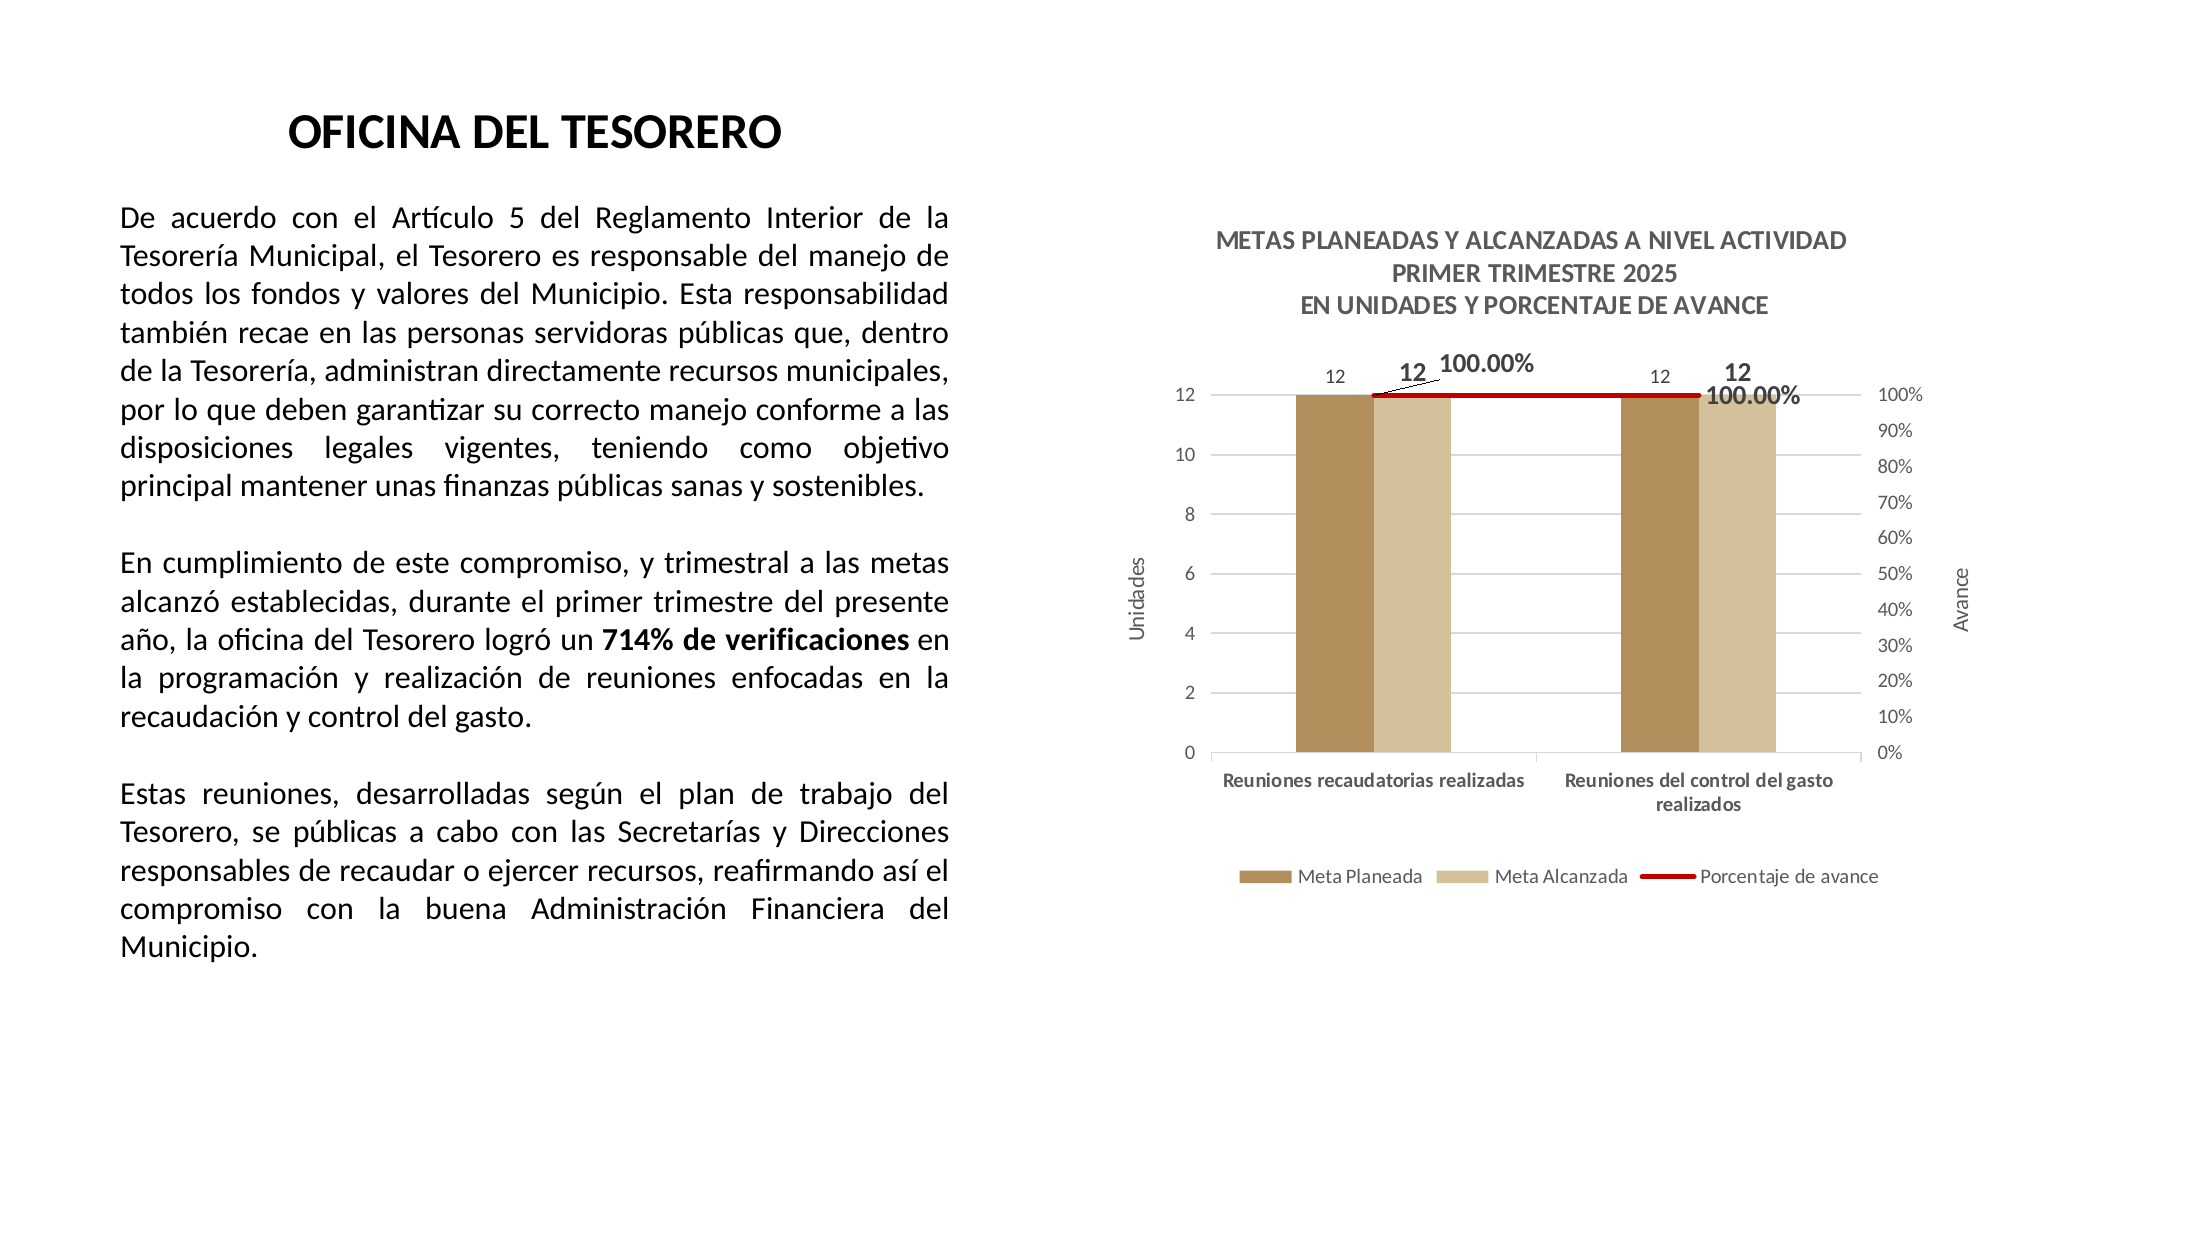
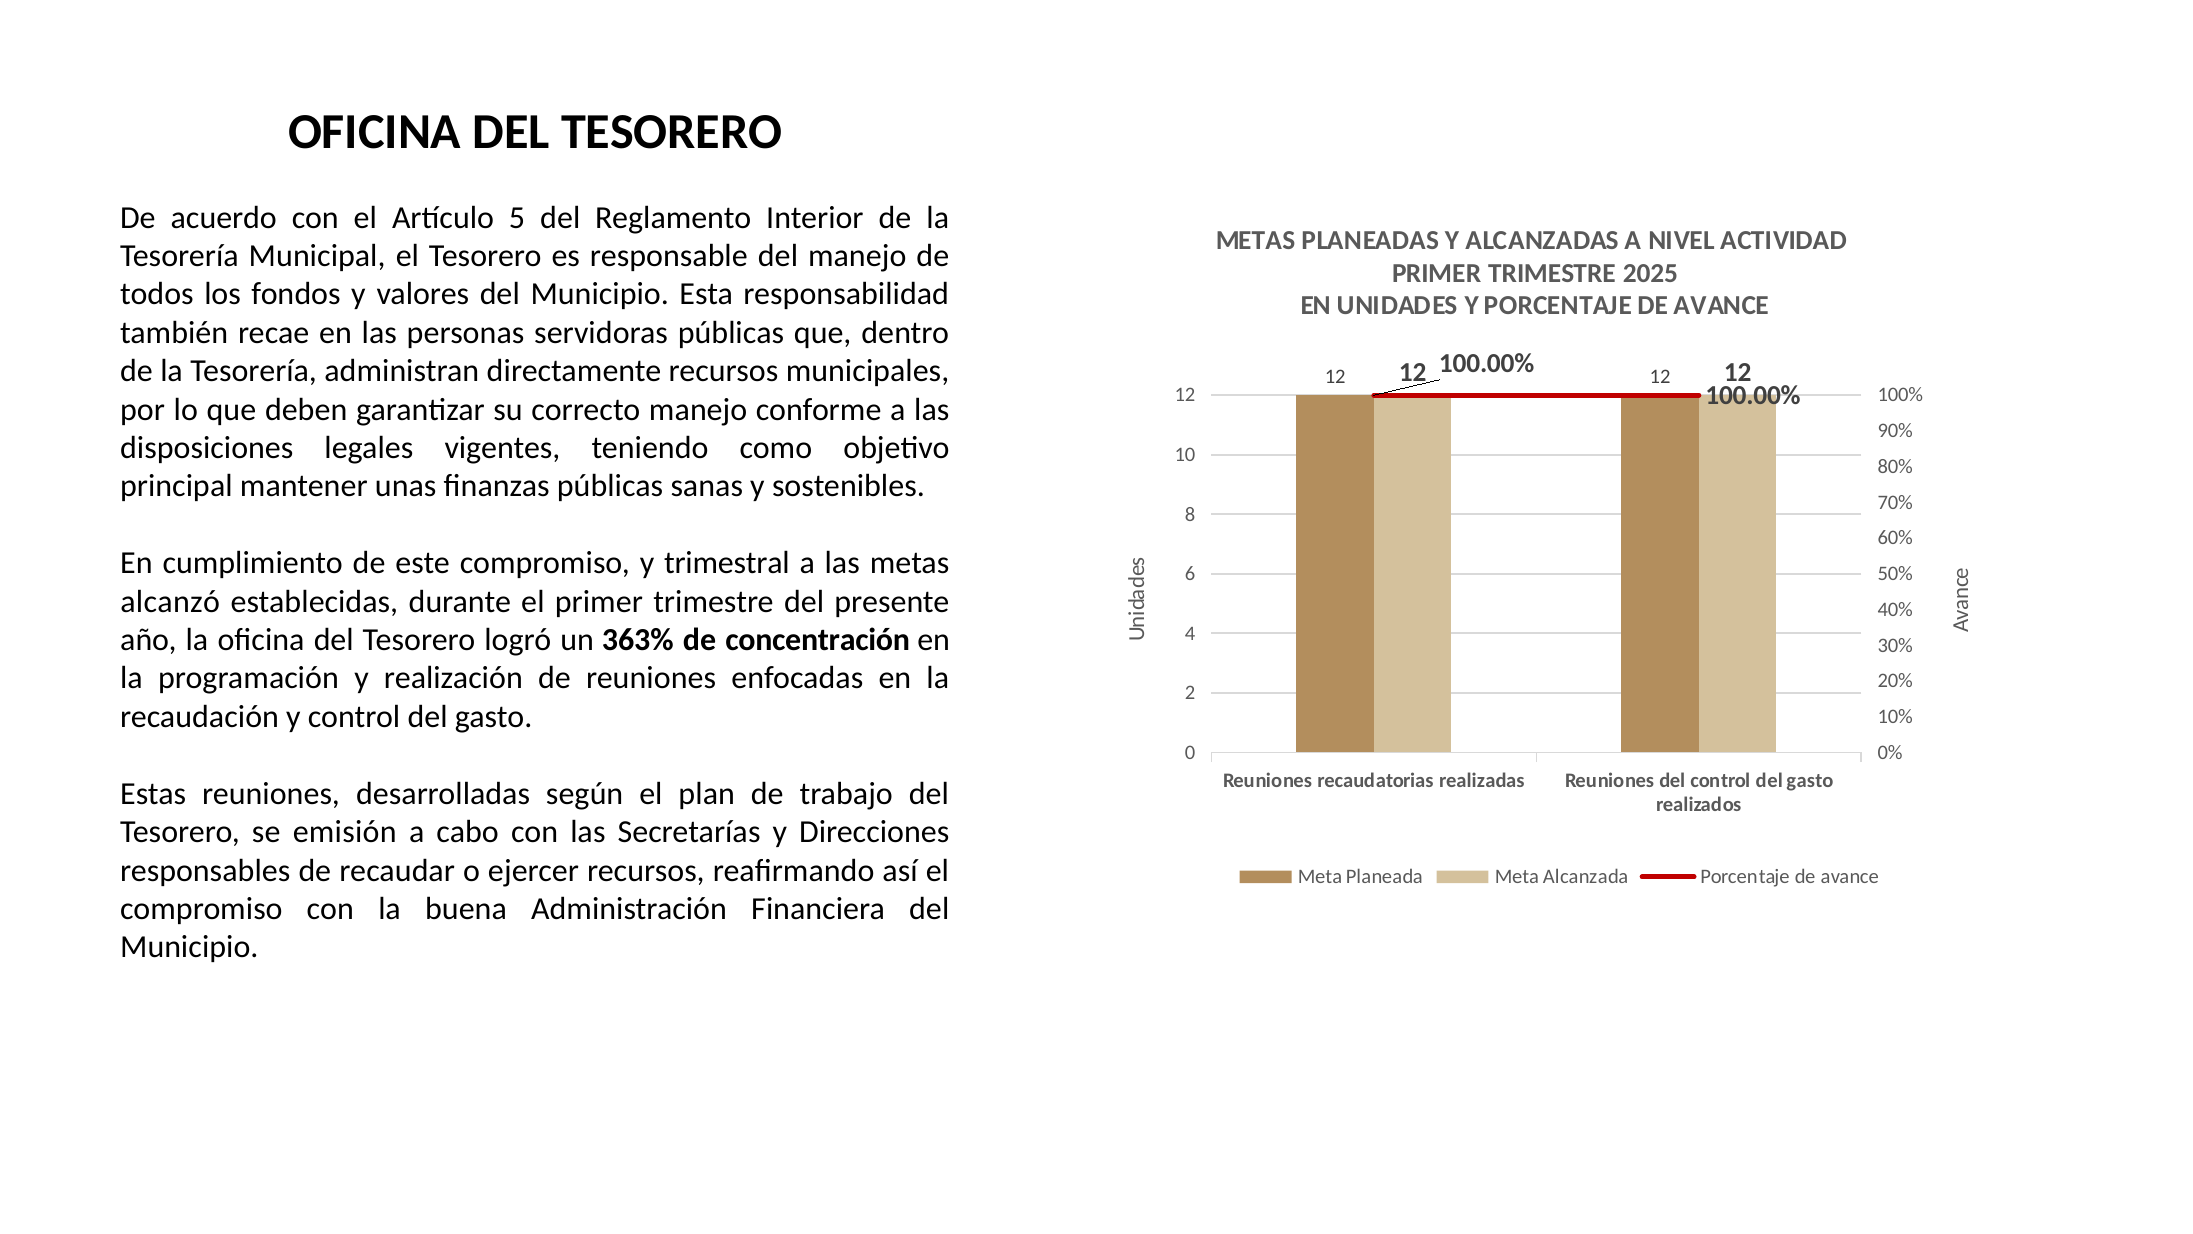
714%: 714% -> 363% (638, 640)
verificaciones: verificaciones -> concentración (818, 640)
se públicas: públicas -> emisión (345, 832)
